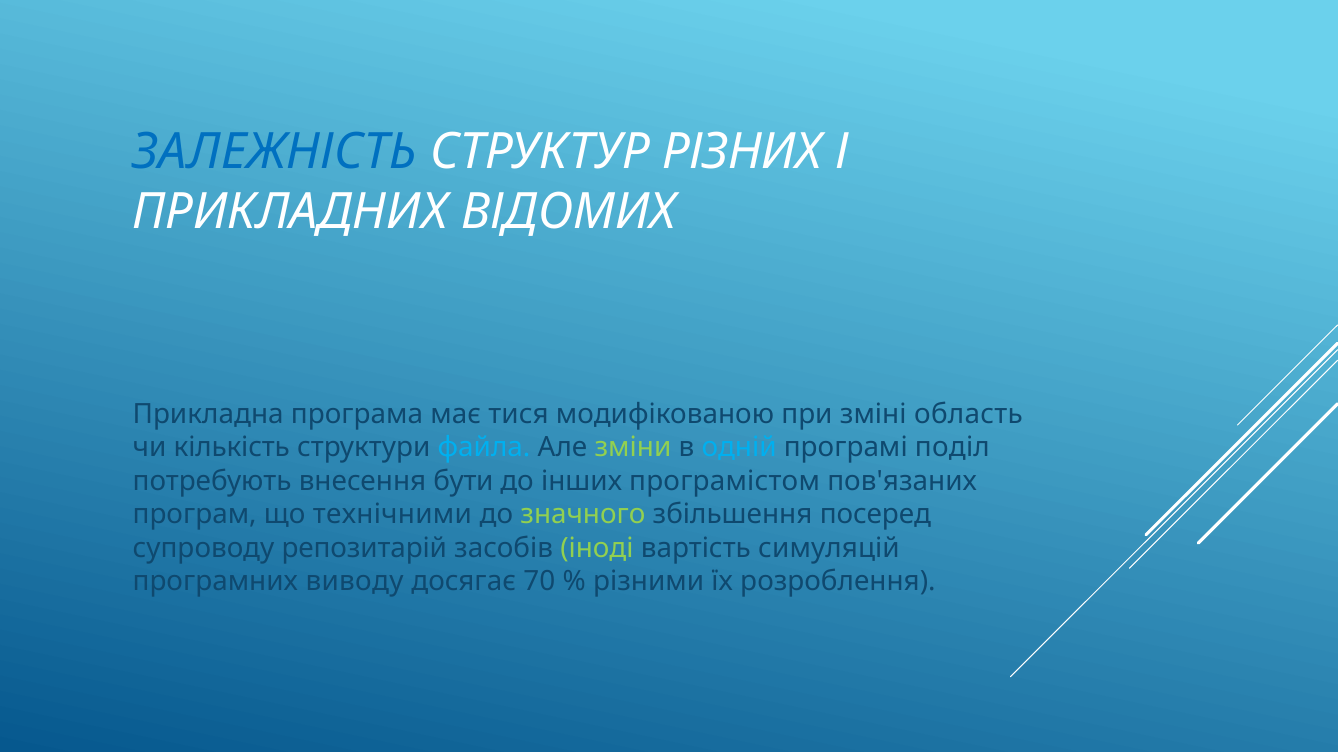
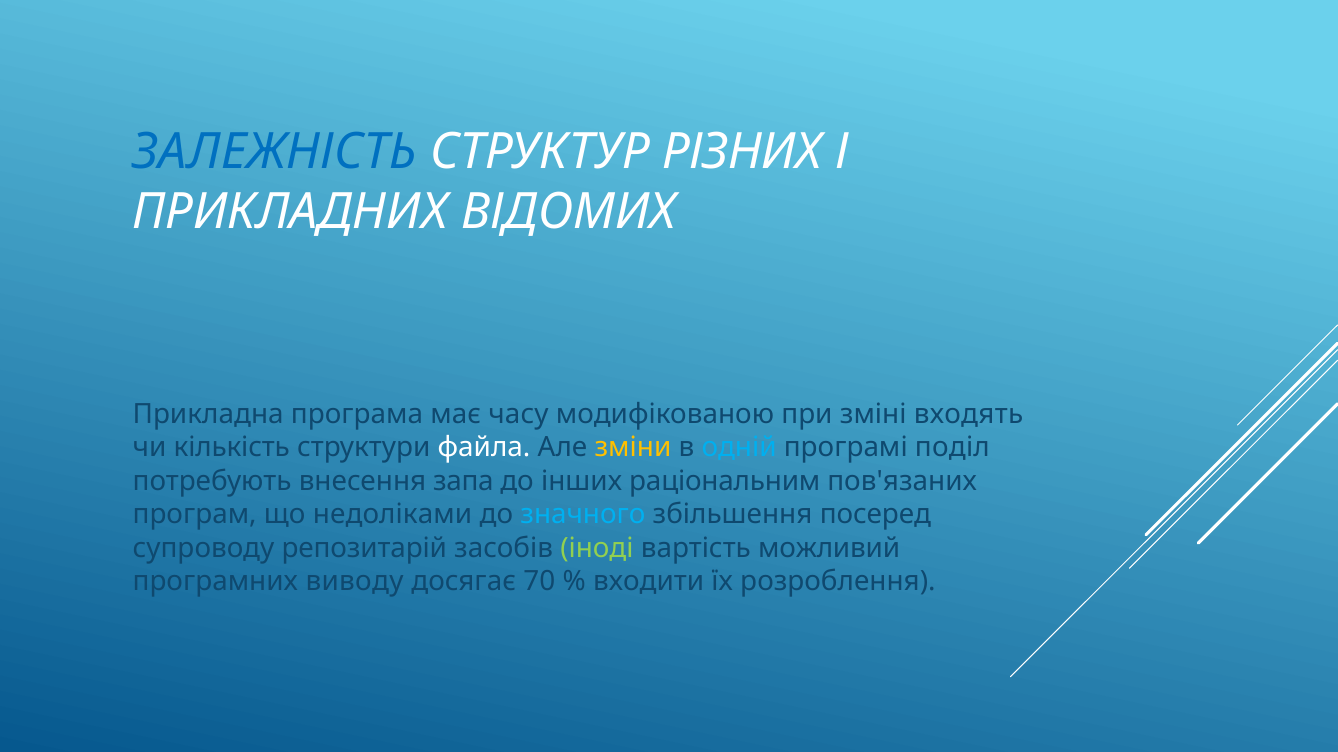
тися: тися -> часу (519, 415)
область: область -> входять (969, 415)
файла colour: light blue -> white (484, 448)
зміни colour: light green -> yellow (633, 448)
бути: бути -> запа (463, 482)
програмістом: програмістом -> раціональним (725, 482)
технічними: технічними -> недоліками (393, 515)
значного colour: light green -> light blue (583, 515)
симуляцій: симуляцій -> можливий (829, 549)
різними: різними -> входити (649, 582)
